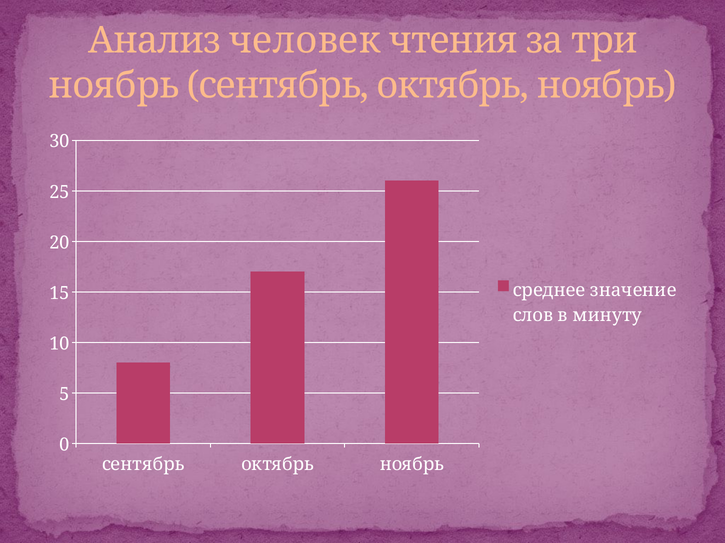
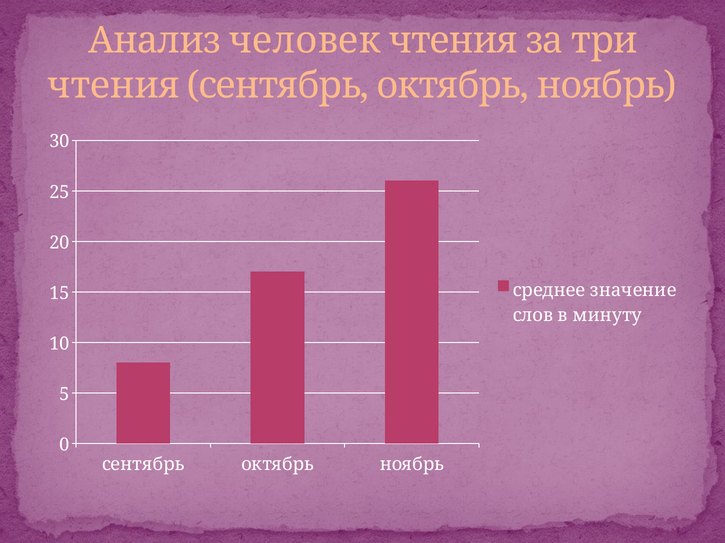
ноябрь: ноябрь -> чтения (114, 85)
